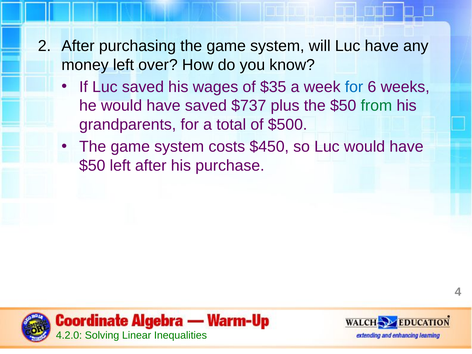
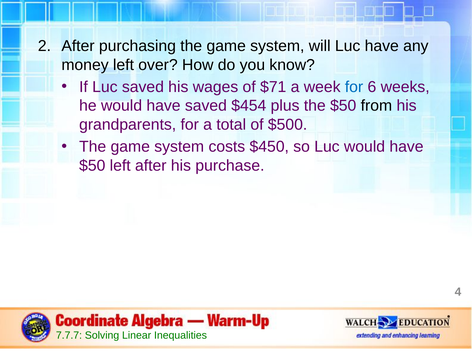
$35: $35 -> $71 (273, 87)
$737: $737 -> $454 (249, 106)
from colour: green -> black (376, 106)
4.2.0: 4.2.0 -> 7.7.7 (69, 335)
